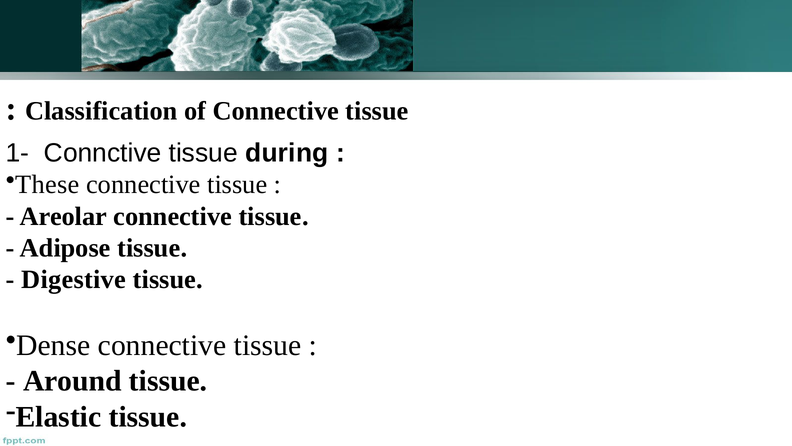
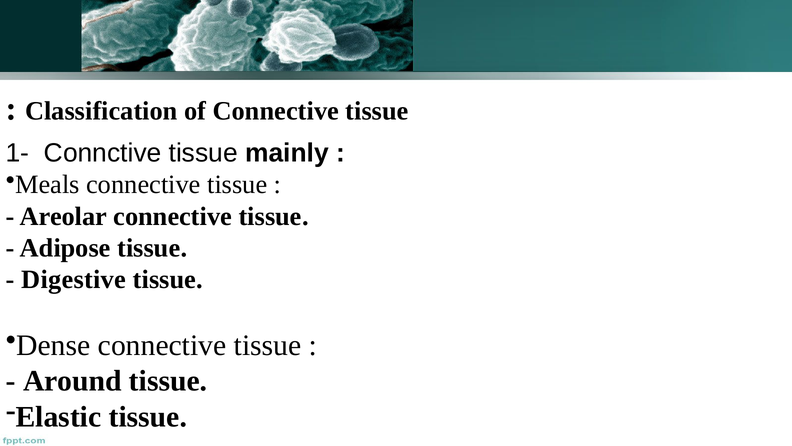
during: during -> mainly (287, 153)
These: These -> Meals (47, 184)
